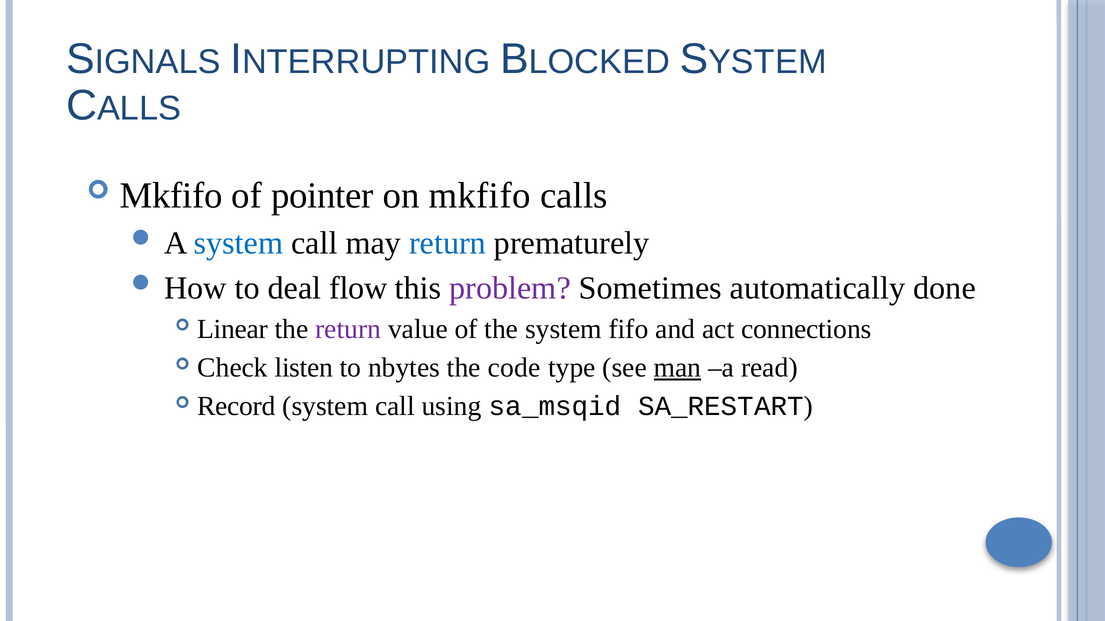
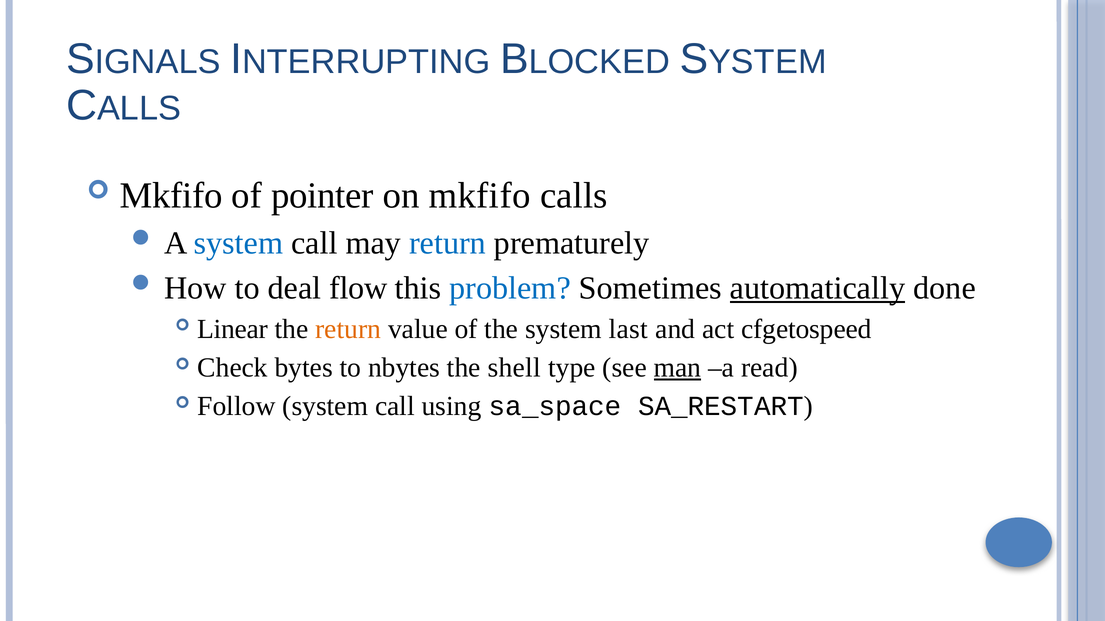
problem colour: purple -> blue (510, 288)
automatically underline: none -> present (818, 288)
return colour: purple -> orange (348, 329)
fifo: fifo -> last (628, 329)
connections: connections -> cfgetospeed (806, 329)
listen: listen -> bytes (304, 368)
code: code -> shell (514, 368)
Record: Record -> Follow (236, 407)
sa_msqid: sa_msqid -> sa_space (555, 407)
